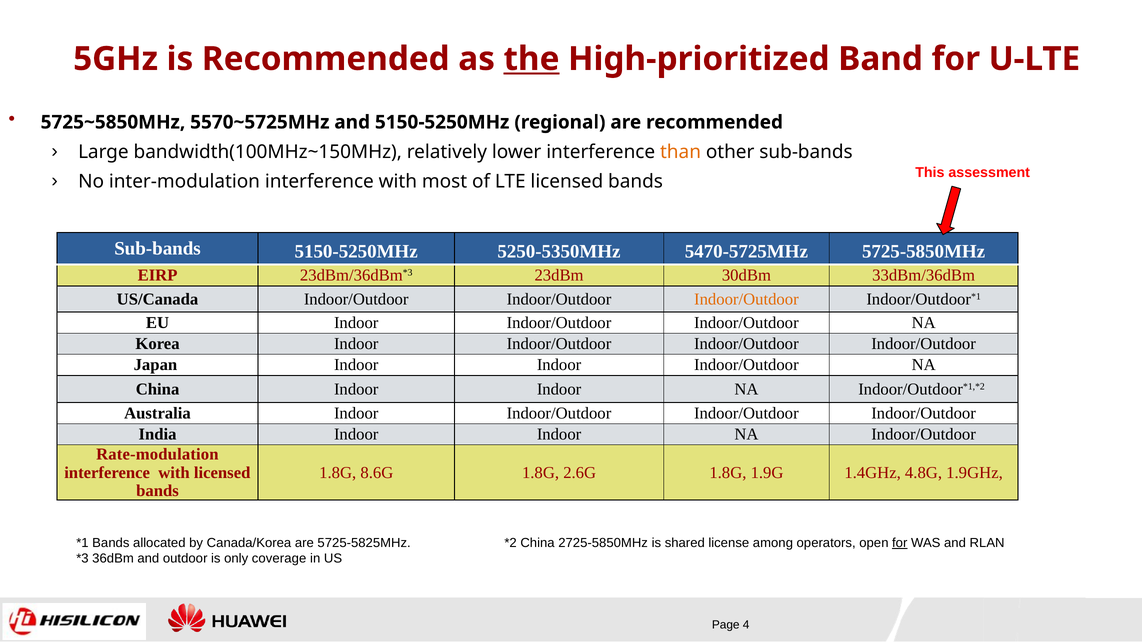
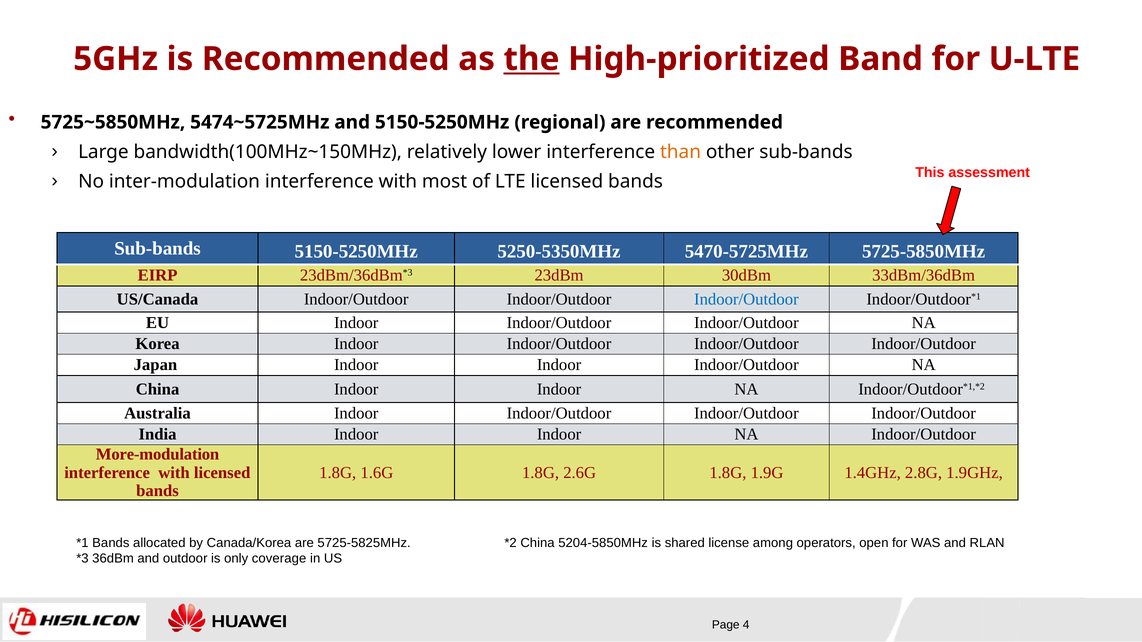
5570~5725MHz: 5570~5725MHz -> 5474~5725MHz (260, 122)
Indoor/Outdoor colour: orange -> blue (746, 299)
Rate-modulation: Rate-modulation -> More-modulation (158, 454)
8.6G: 8.6G -> 1.6G (377, 473)
4.8G: 4.8G -> 2.8G (924, 473)
2725-5850MHz: 2725-5850MHz -> 5204-5850MHz (603, 543)
for underline: present -> none (900, 543)
